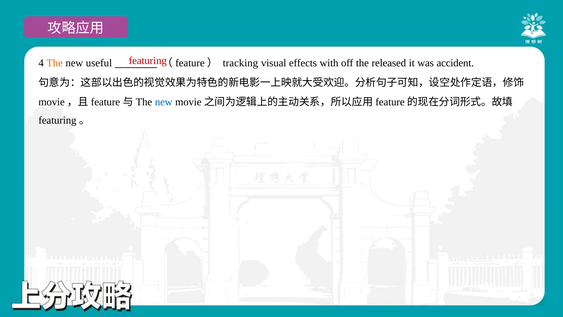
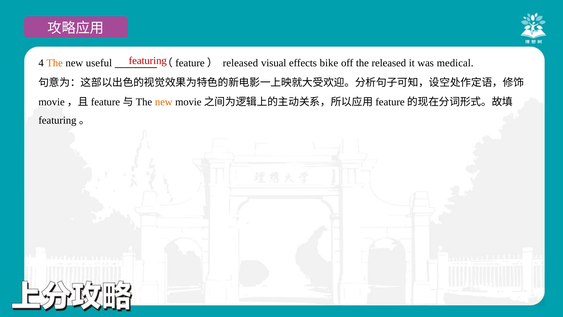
（feature） tracking: tracking -> released (240, 63)
with: with -> bike (329, 63)
accident: accident -> medical (455, 63)
new colour: blue -> orange (164, 102)
